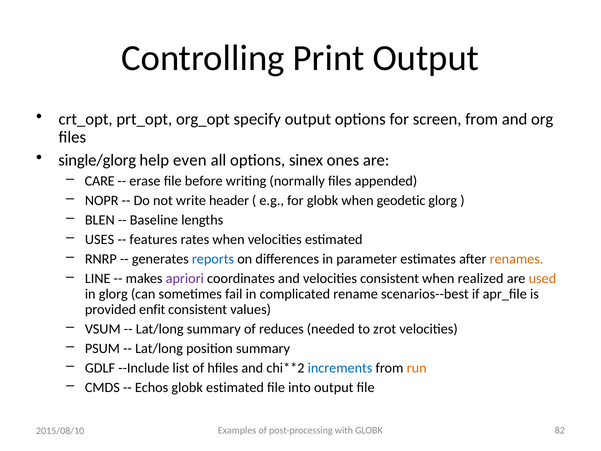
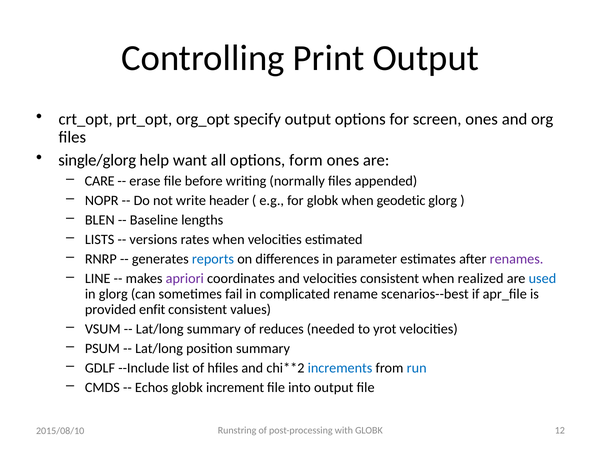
screen from: from -> ones (482, 119)
even: even -> want (190, 160)
sinex: sinex -> form (306, 160)
USES: USES -> LISTS (100, 239)
features: features -> versions (153, 239)
renames colour: orange -> purple (517, 259)
used colour: orange -> blue (542, 279)
zrot: zrot -> yrot (385, 329)
run colour: orange -> blue (417, 368)
globk estimated: estimated -> increment (235, 387)
Examples: Examples -> Runstring (237, 430)
82: 82 -> 12 (560, 430)
